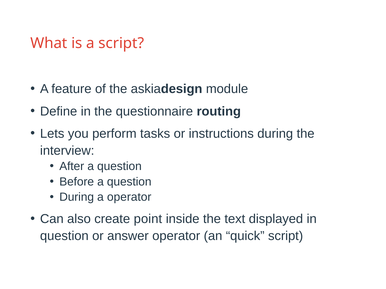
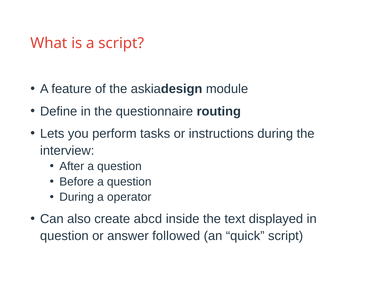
point: point -> abcd (148, 219)
answer operator: operator -> followed (176, 236)
